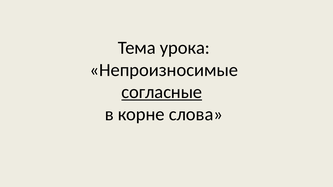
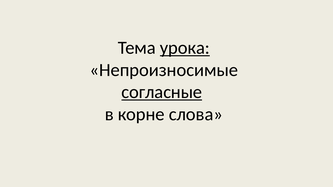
урока underline: none -> present (185, 48)
